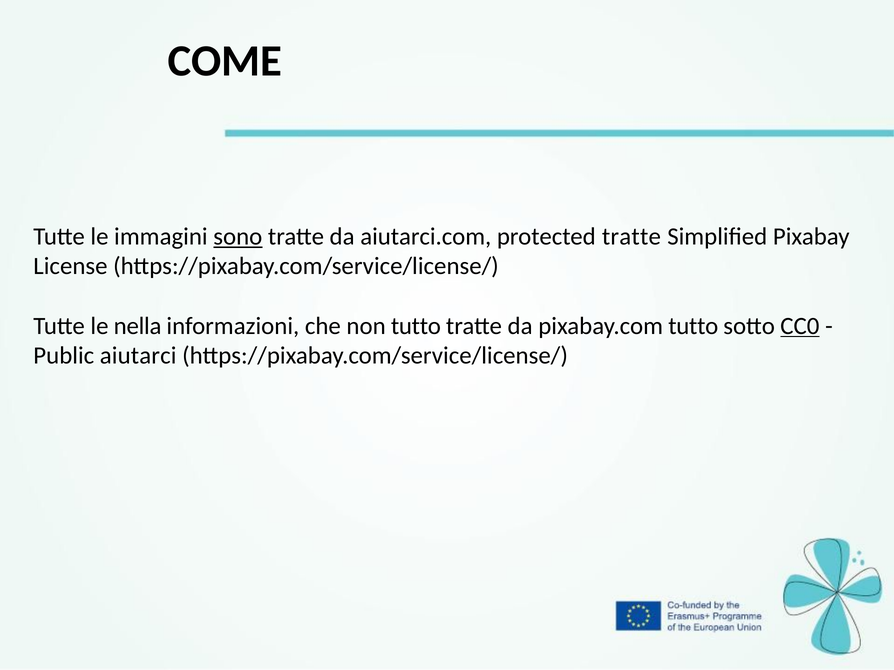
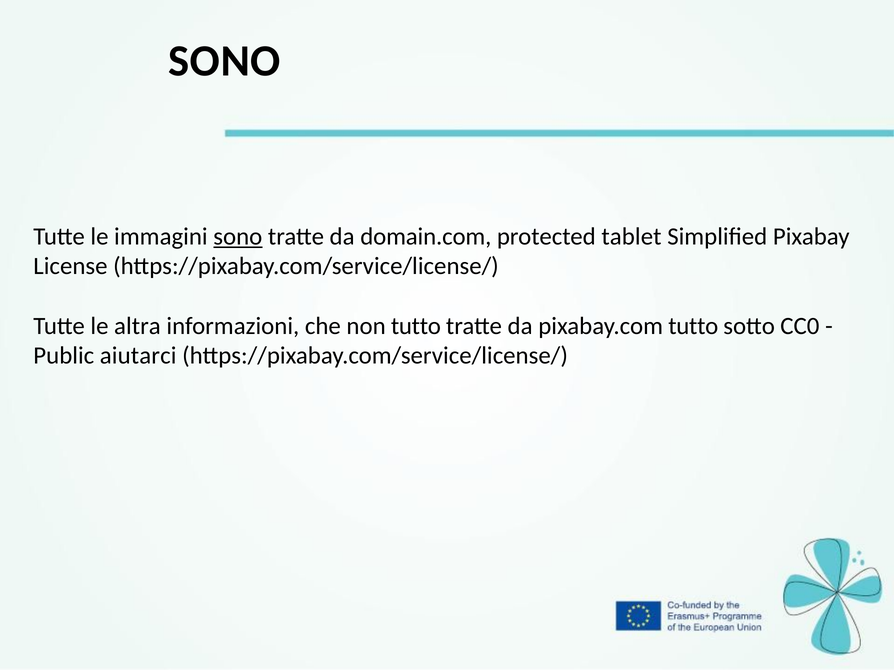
COME: COME -> SONO (224, 61)
aiutarci.com: aiutarci.com -> domain.com (426, 237)
protected tratte: tratte -> tablet (631, 237)
nella: nella -> altra (137, 326)
CC0 underline: present -> none (800, 326)
